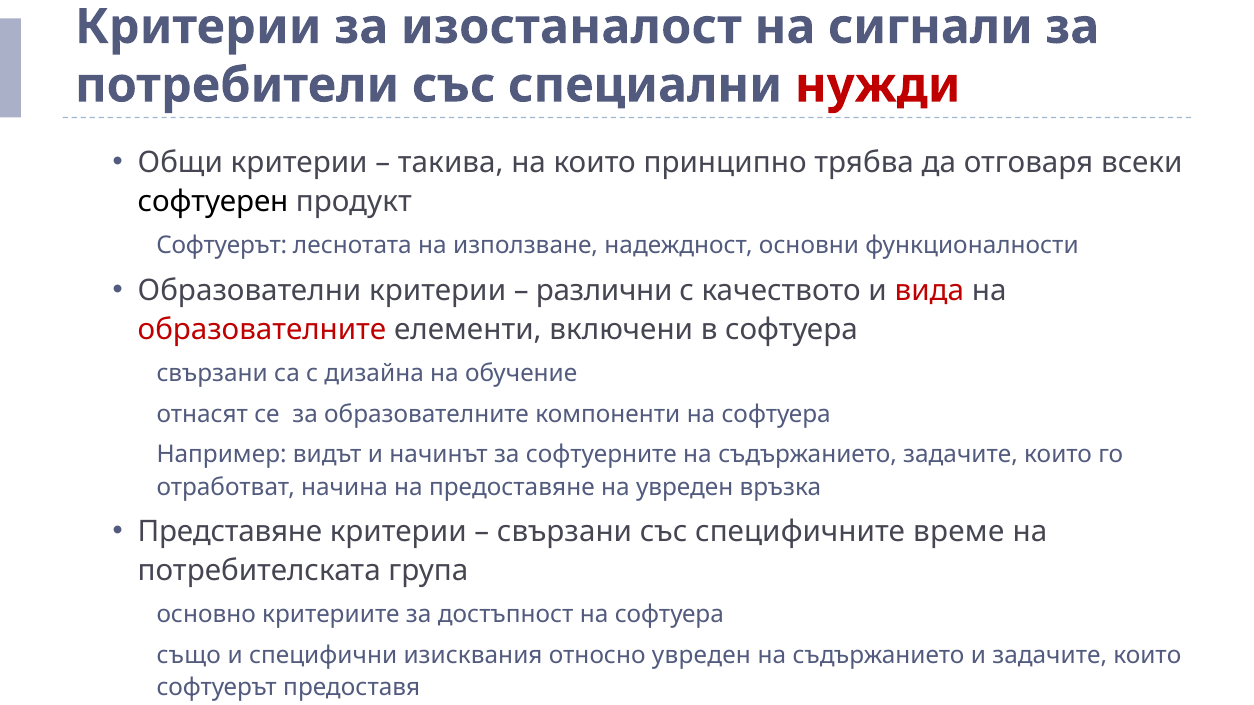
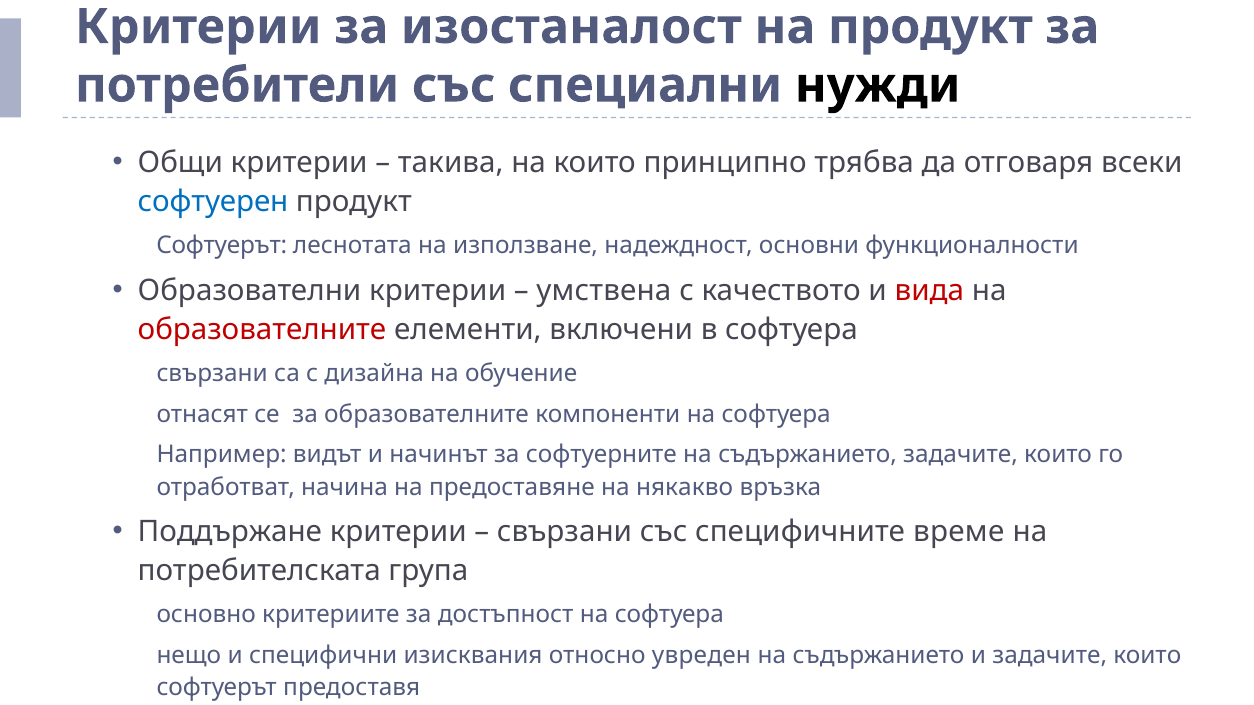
на сигнали: сигнали -> продукт (930, 27)
нужди colour: red -> black (878, 86)
софтуерен colour: black -> blue (213, 202)
различни: различни -> умствена (604, 291)
на увреден: увреден -> някакво (685, 487)
Представяне: Представяне -> Поддържане (230, 532)
също: също -> нещо (189, 656)
